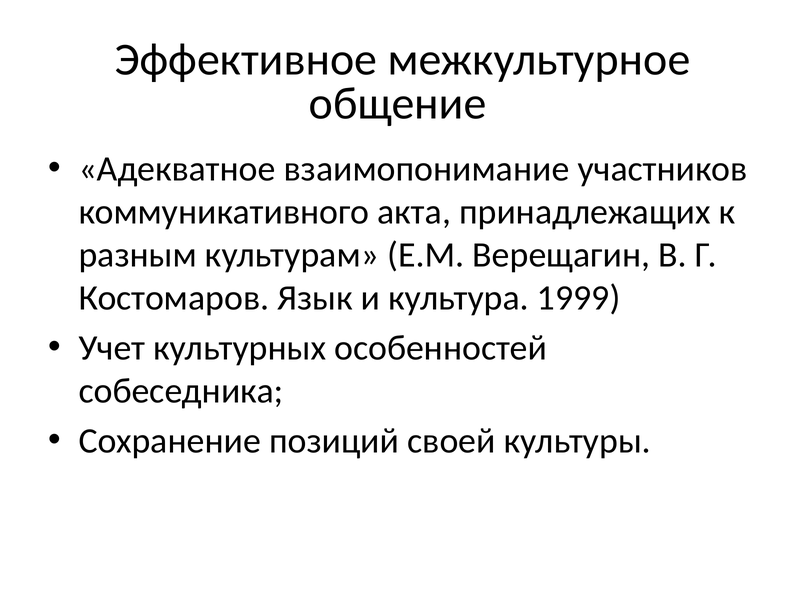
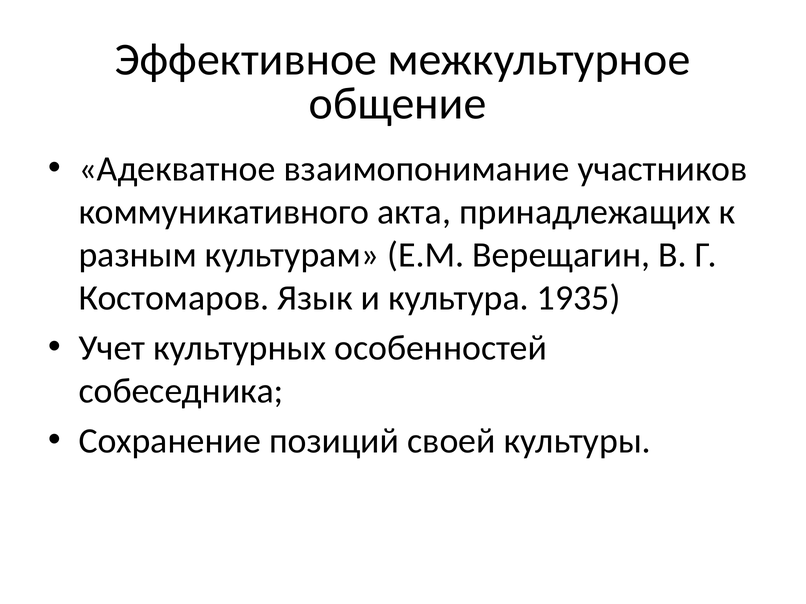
1999: 1999 -> 1935 (579, 298)
